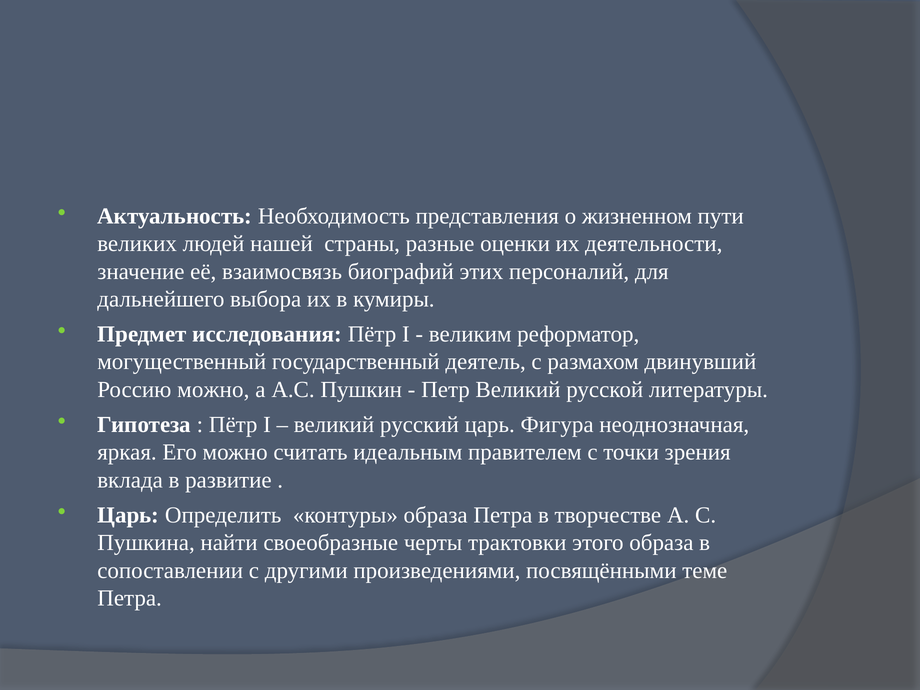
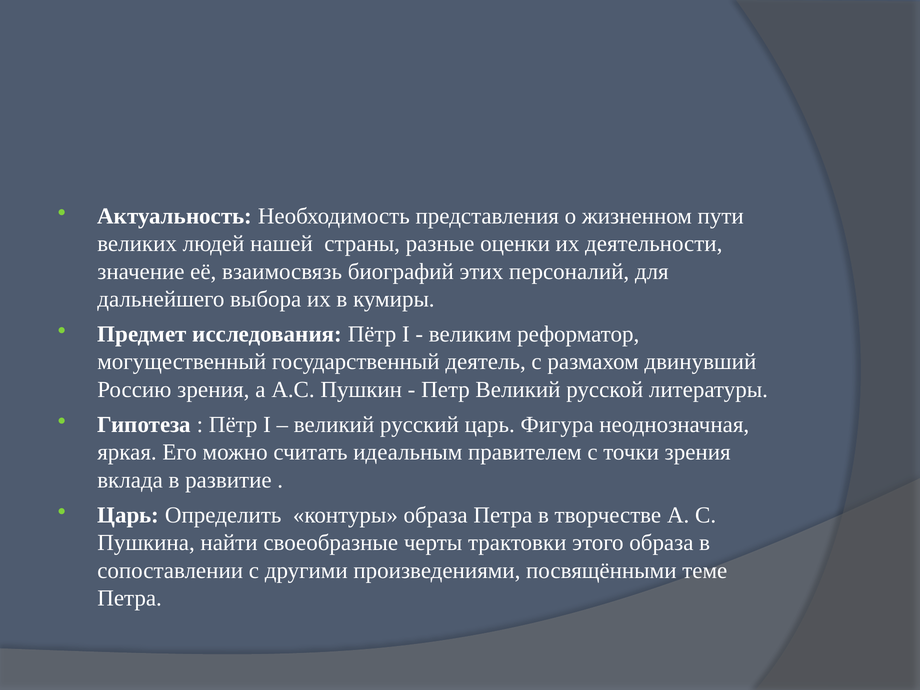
Россию можно: можно -> зрения (213, 389)
